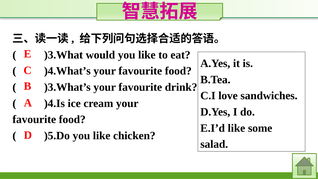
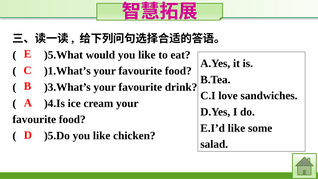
)3.What: )3.What -> )5.What (63, 55)
)4.What’s: )4.What’s -> )1.What’s (67, 71)
